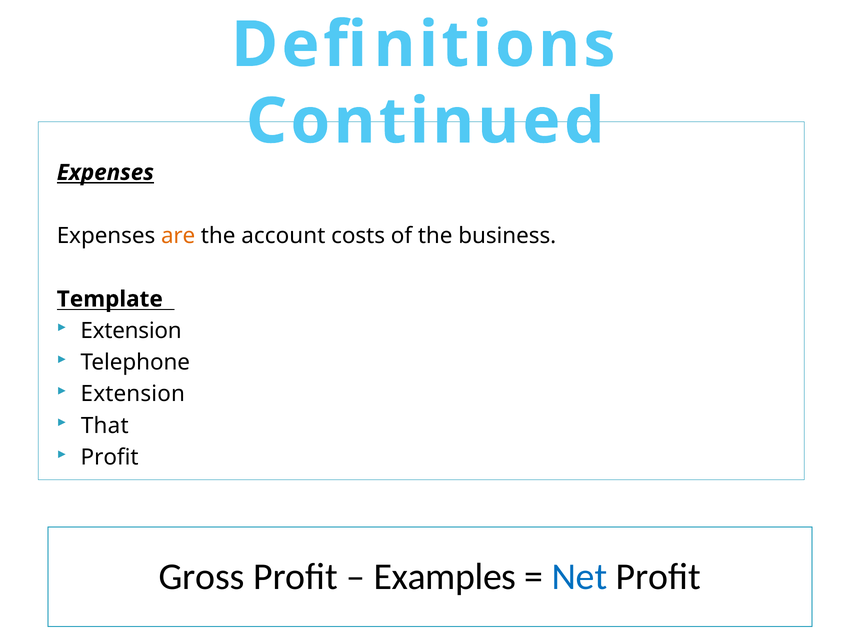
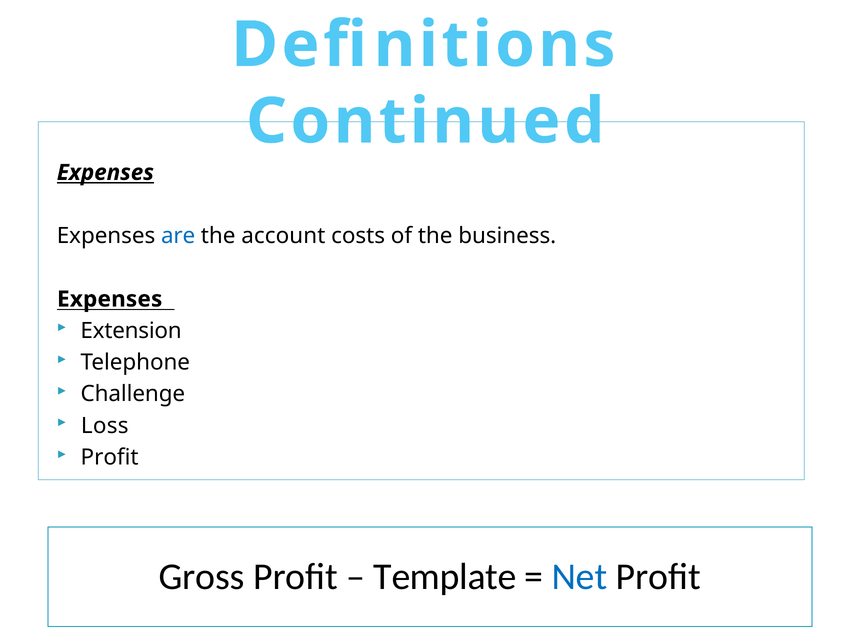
are colour: orange -> blue (178, 236)
Template: Template -> Expenses (110, 299)
Extension: Extension -> Challenge (133, 394)
That: That -> Loss (105, 426)
Examples: Examples -> Template (445, 577)
